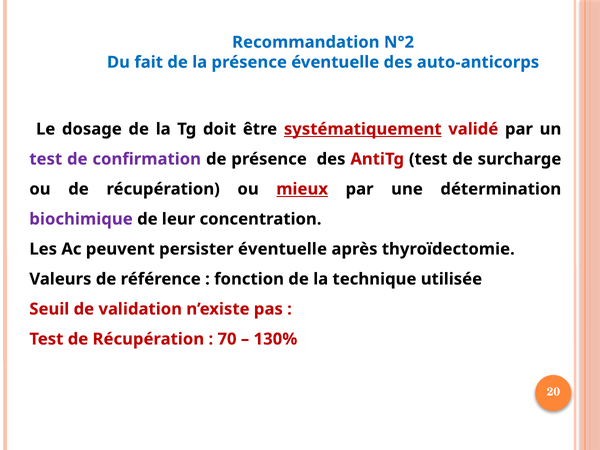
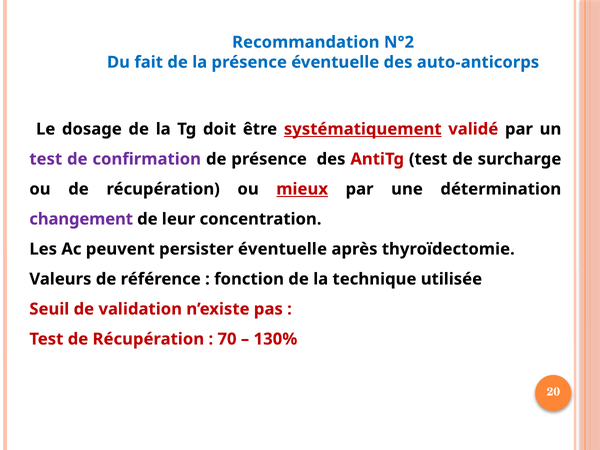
biochimique: biochimique -> changement (81, 219)
